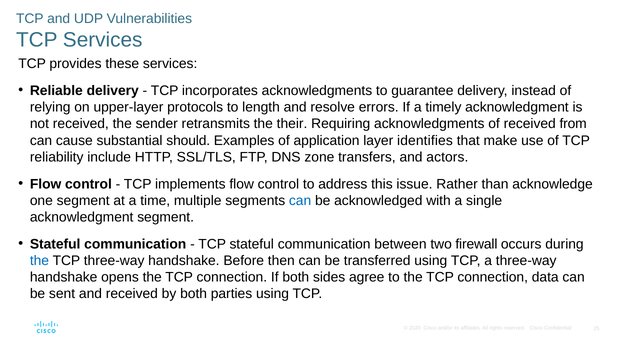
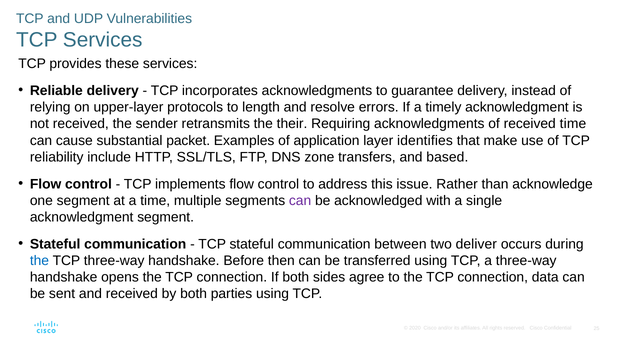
received from: from -> time (573, 124)
should: should -> packet (188, 141)
actors: actors -> based (447, 157)
can colour: blue -> purple (300, 201)
firewall: firewall -> deliver (476, 244)
